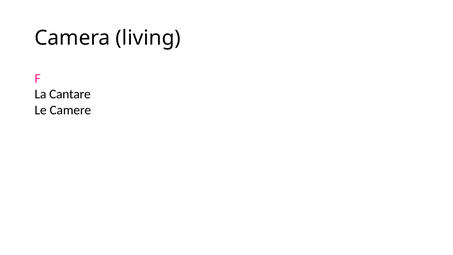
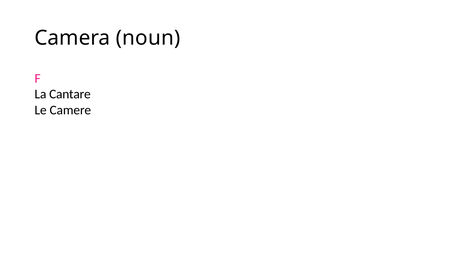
living: living -> noun (148, 38)
